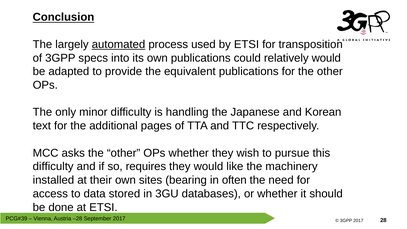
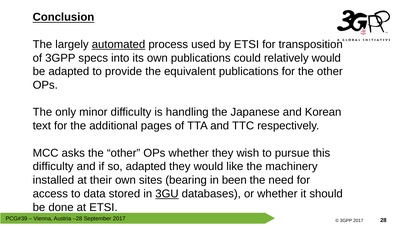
so requires: requires -> adapted (146, 167)
often: often -> been (234, 180)
3GU underline: none -> present (167, 194)
